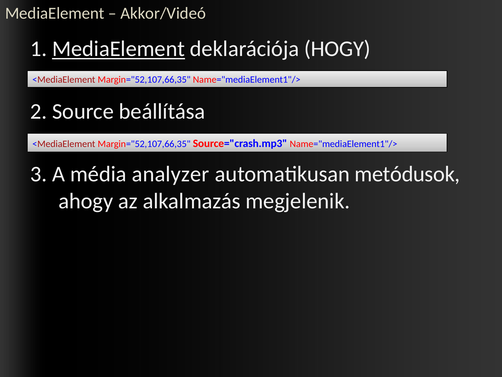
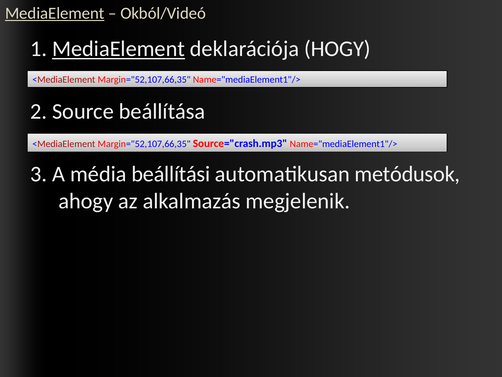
MediaElement underline: none -> present (55, 13)
Akkor/Videó: Akkor/Videó -> Okból/Videó (163, 13)
analyzer: analyzer -> beállítási (171, 174)
